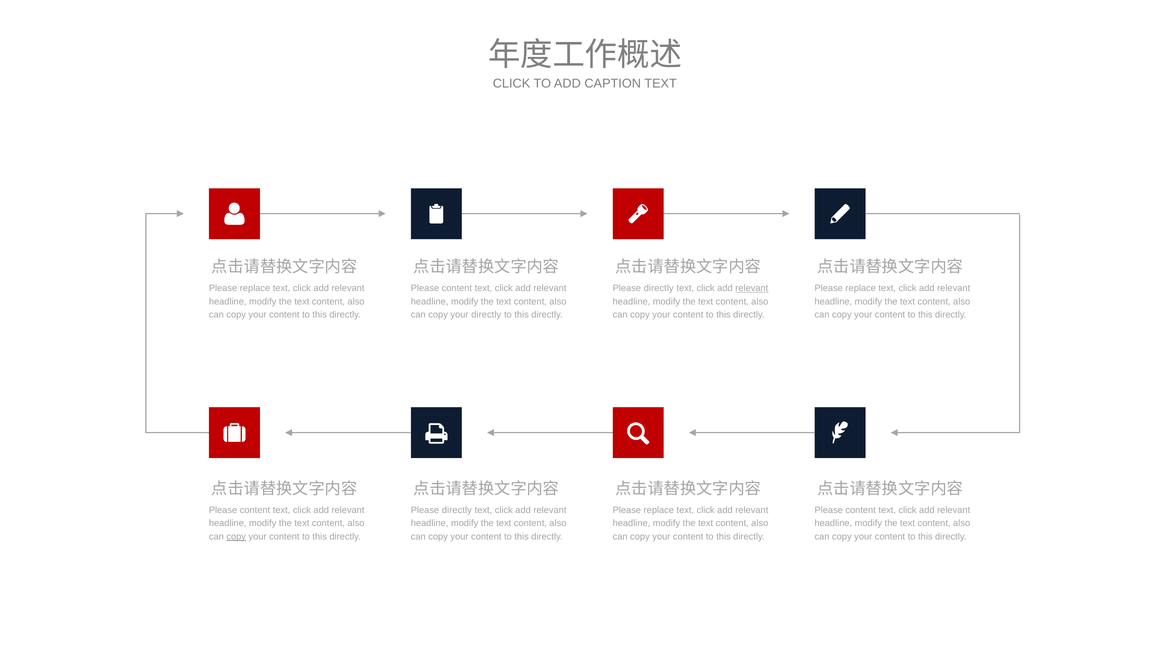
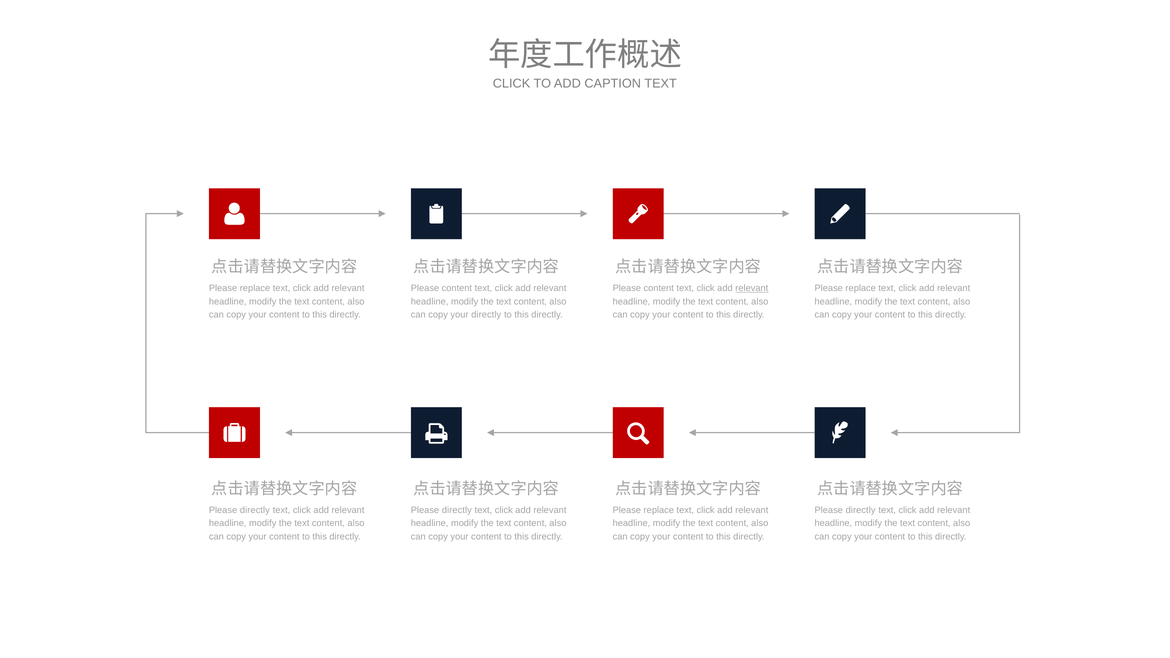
directly: directly -> content (659, 288)
content: content -> directly (255, 510)
content: content -> directly (861, 510)
copy underline: present -> none (236, 537)
